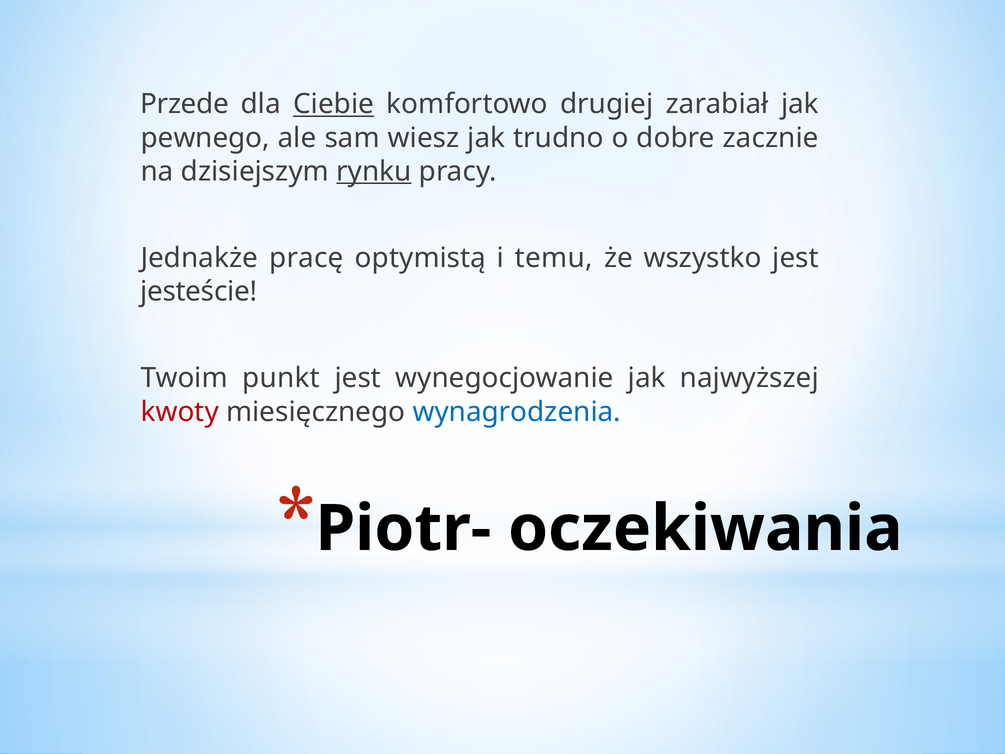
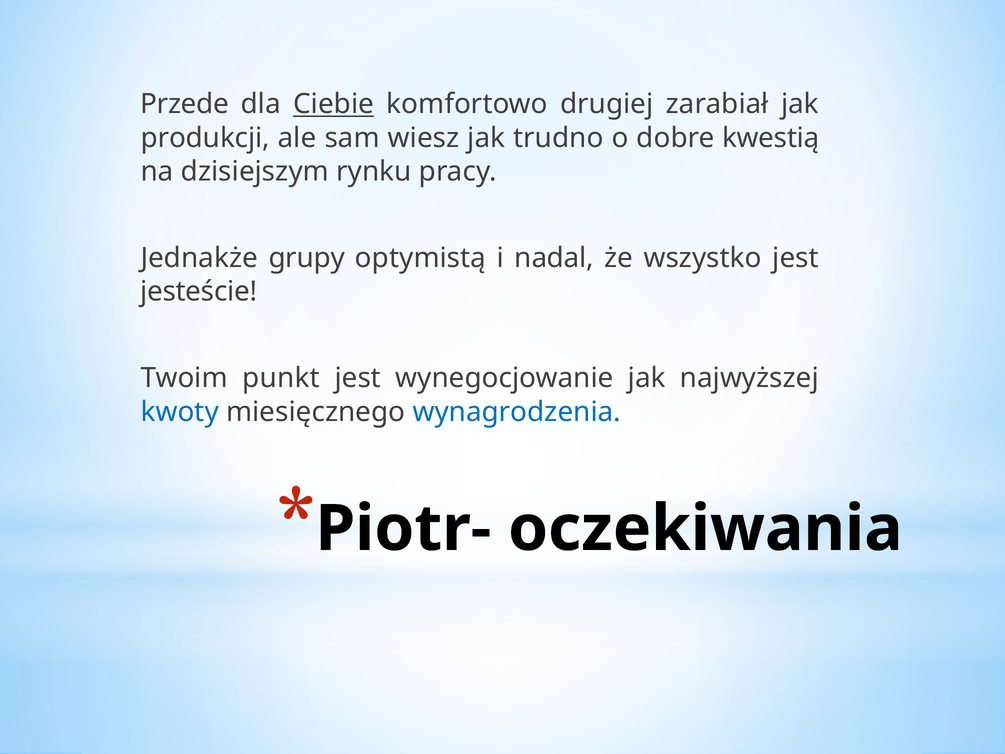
pewnego: pewnego -> produkcji (205, 138)
zacznie: zacznie -> kwestią (771, 138)
rynku underline: present -> none (374, 171)
pracę: pracę -> grupy (307, 258)
temu: temu -> nadal (554, 258)
kwoty colour: red -> blue (180, 412)
